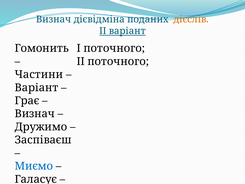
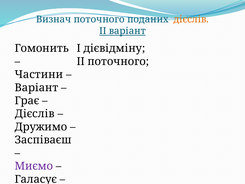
Визнач дієвідміна: дієвідміна -> поточного (99, 19)
I поточного: поточного -> дієвідміну (114, 48)
Визнач: Визнач -> Дієслів (35, 114)
Миємо colour: blue -> purple (34, 166)
